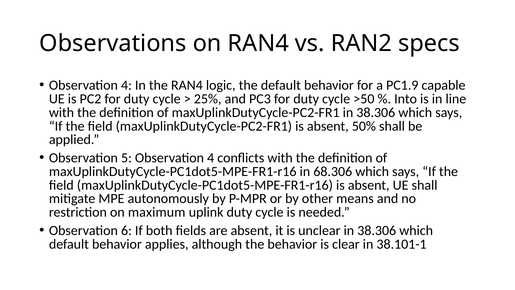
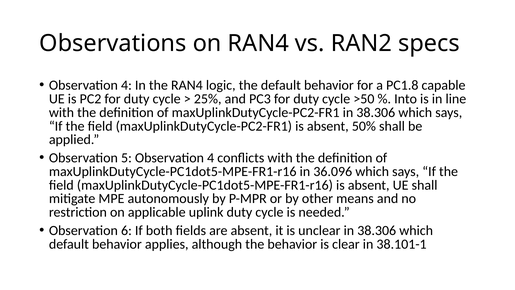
PC1.9: PC1.9 -> PC1.8 (402, 85)
68.306: 68.306 -> 36.096 (333, 171)
maximum: maximum -> applicable (157, 212)
